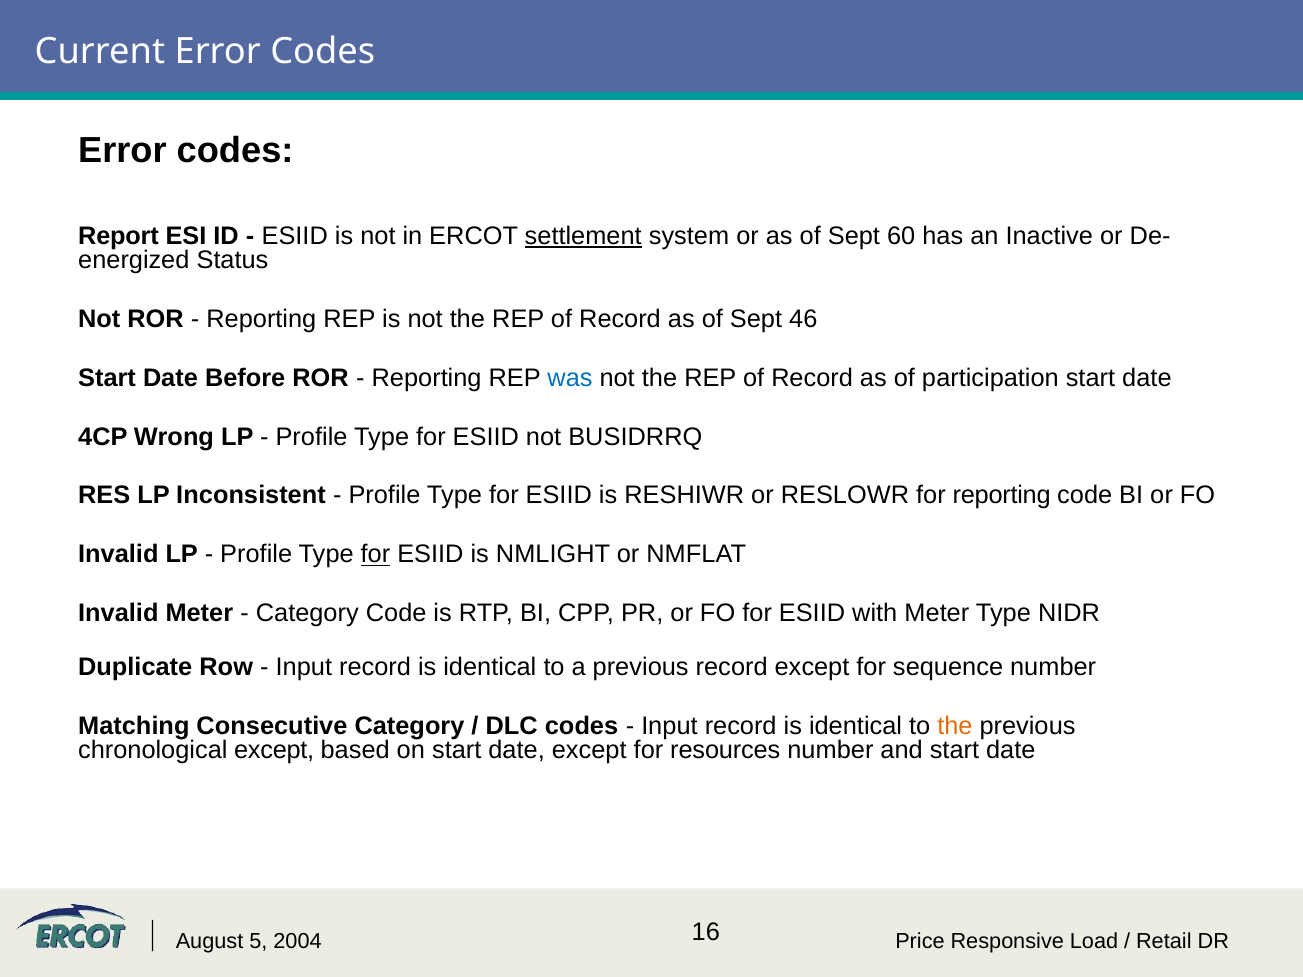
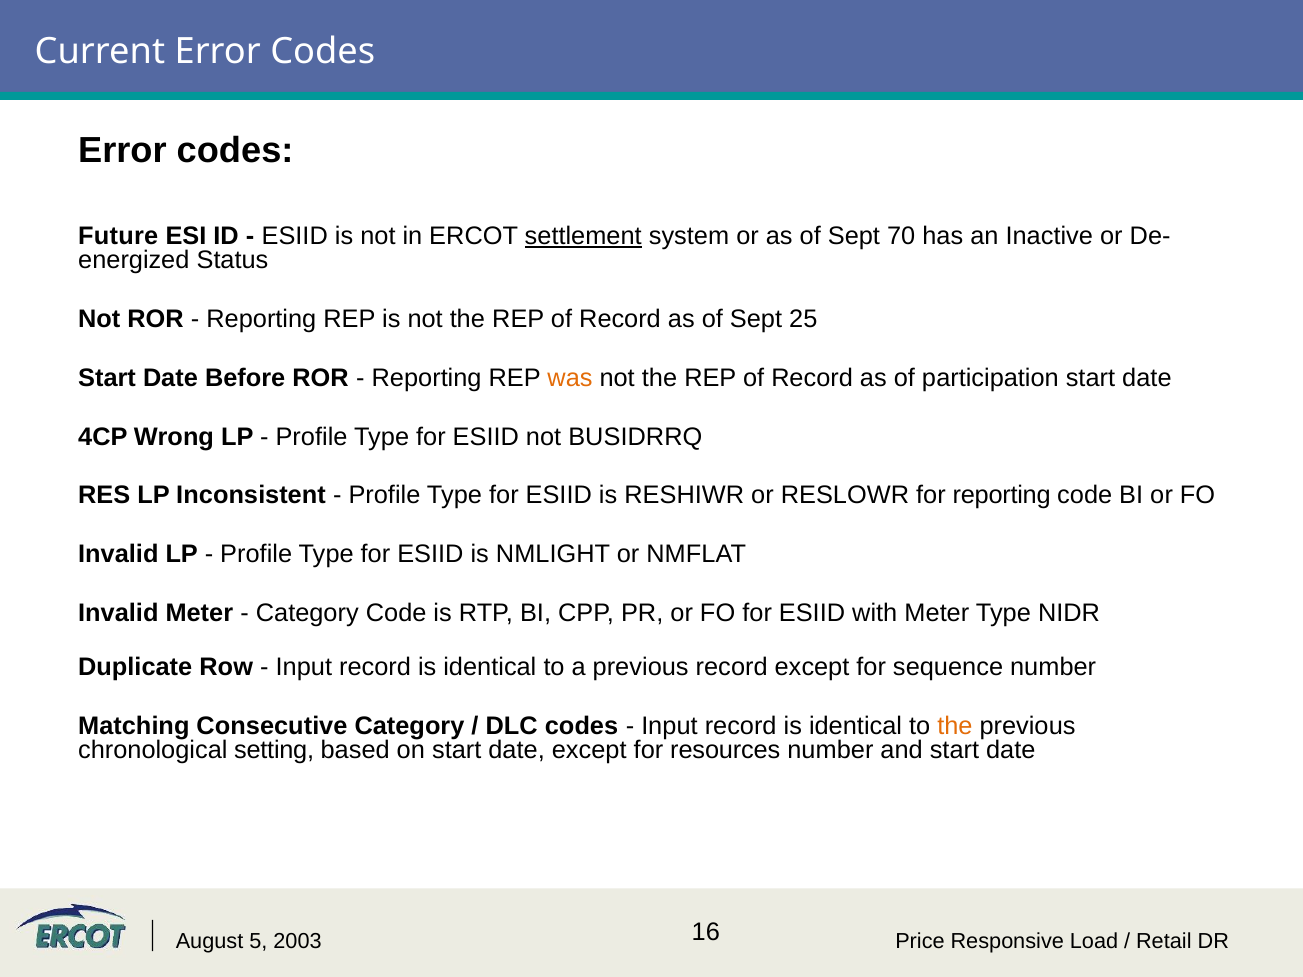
Report: Report -> Future (118, 236)
60: 60 -> 70 (901, 236)
46: 46 -> 25 (803, 319)
was colour: blue -> orange (570, 378)
for underline: present -> none (376, 555)
chronological except: except -> setting (274, 750)
2004: 2004 -> 2003 (298, 941)
